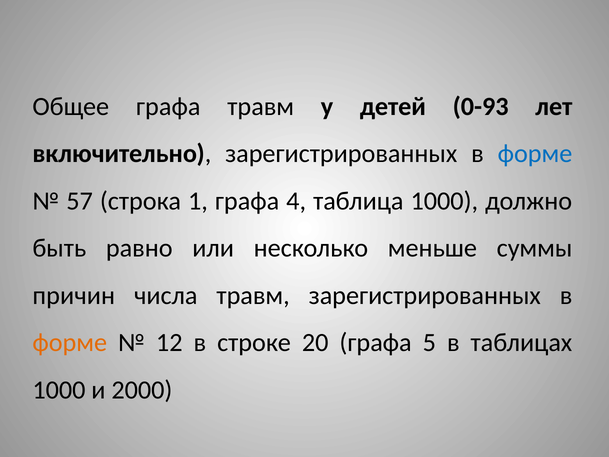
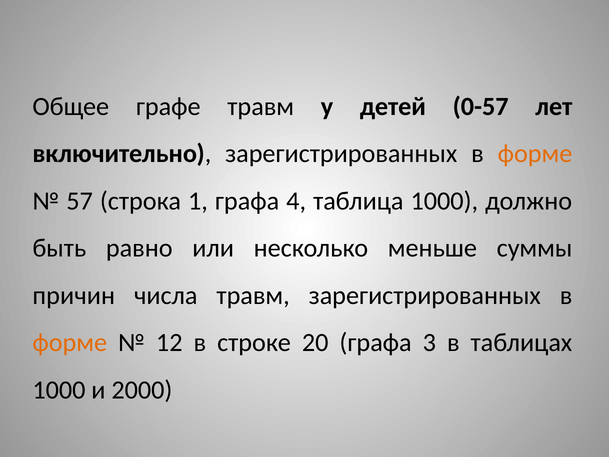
Общее графа: графа -> графе (168, 106)
0-93: 0-93 -> 0-57 (481, 106)
форме colour: blue -> orange (535, 154)
5: 5 -> 3 (429, 343)
